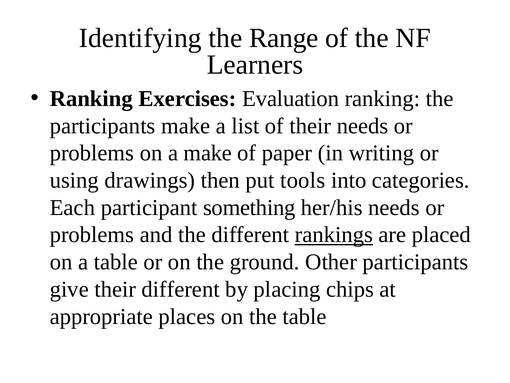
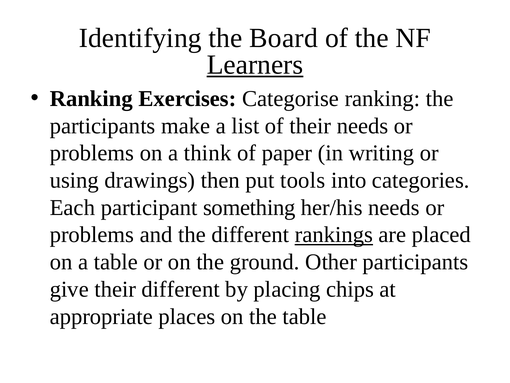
Range: Range -> Board (284, 38)
Learners underline: none -> present (255, 65)
Evaluation: Evaluation -> Categorise (291, 98)
a make: make -> think (208, 153)
